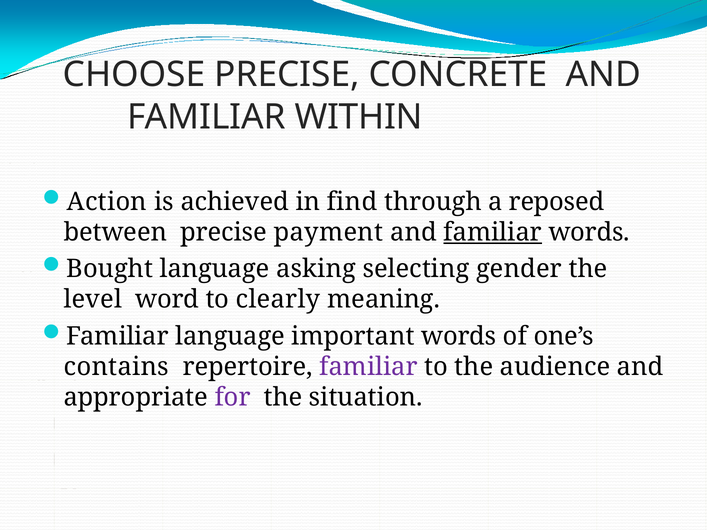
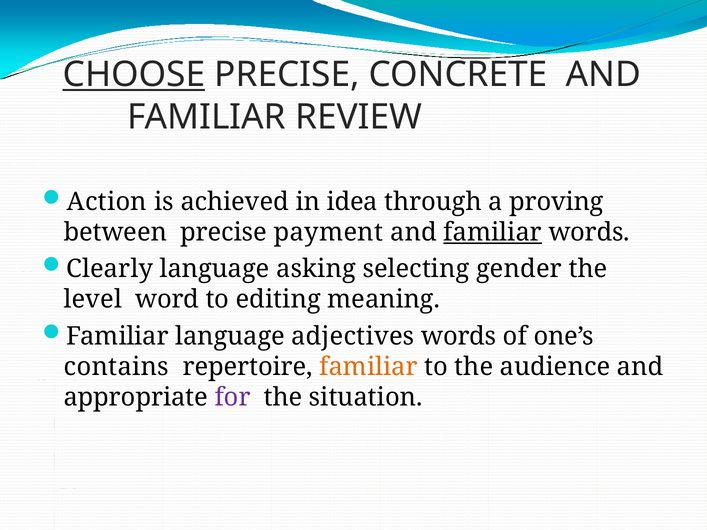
CHOOSE underline: none -> present (134, 75)
WITHIN: WITHIN -> REVIEW (359, 117)
find: find -> idea (352, 202)
reposed: reposed -> proving (556, 202)
Bought: Bought -> Clearly (110, 269)
clearly: clearly -> editing (278, 300)
important: important -> adjectives (353, 336)
familiar colour: purple -> orange (368, 367)
